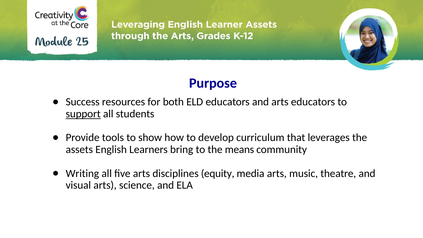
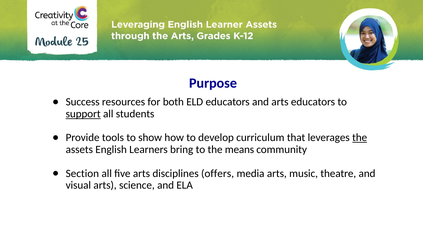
the underline: none -> present (360, 138)
Writing: Writing -> Section (82, 173)
equity: equity -> offers (218, 173)
